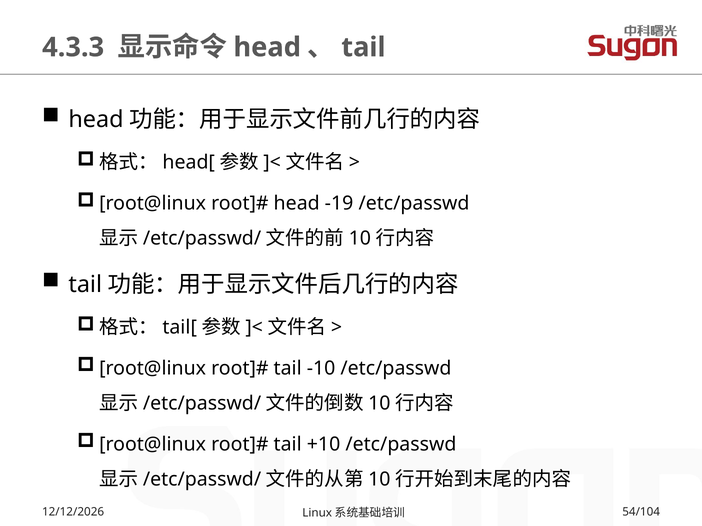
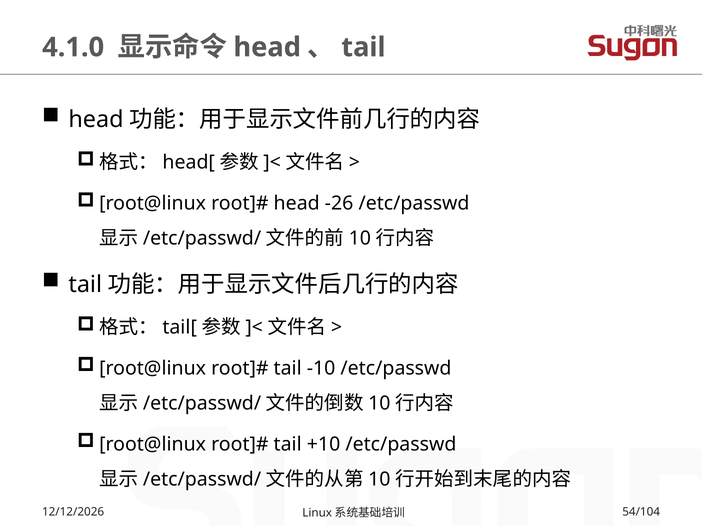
4.3.3: 4.3.3 -> 4.1.0 (73, 47)
-19: -19 -> -26 (339, 204)
